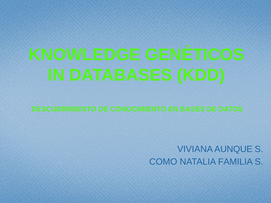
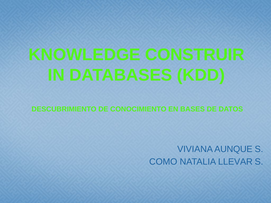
GENÉTICOS: GENÉTICOS -> CONSTRUIR (195, 55)
FAMILIA: FAMILIA -> LLEVAR (235, 162)
